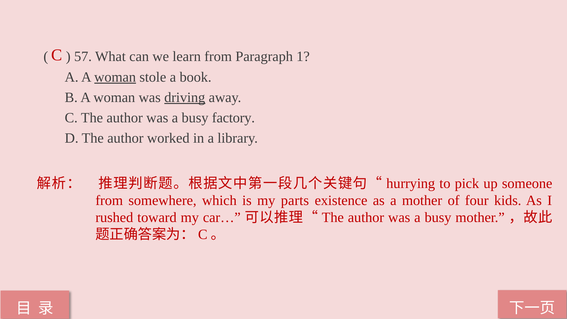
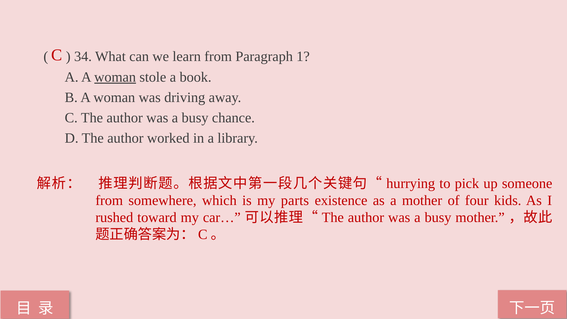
57: 57 -> 34 (83, 57)
driving underline: present -> none (185, 97)
factory: factory -> chance (233, 118)
